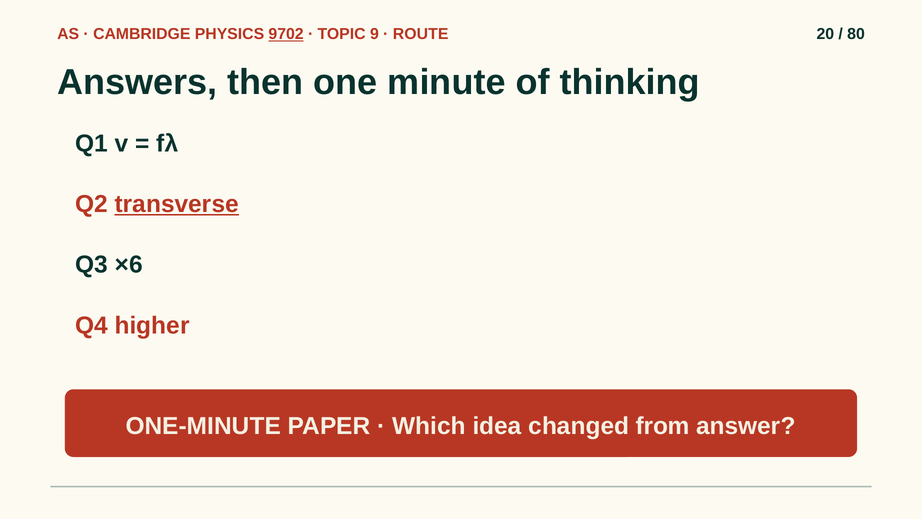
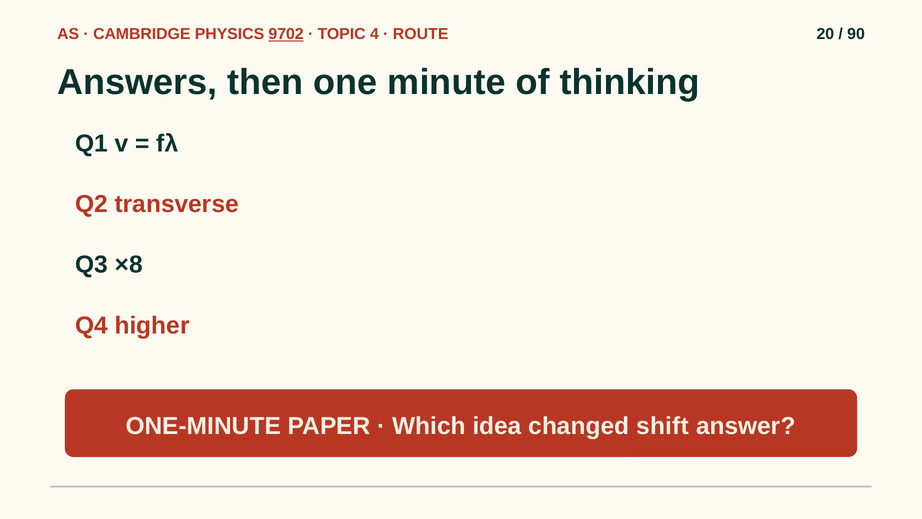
9: 9 -> 4 (374, 34)
80: 80 -> 90 (856, 34)
transverse underline: present -> none (177, 204)
×6: ×6 -> ×8 (129, 265)
from: from -> shift (663, 426)
